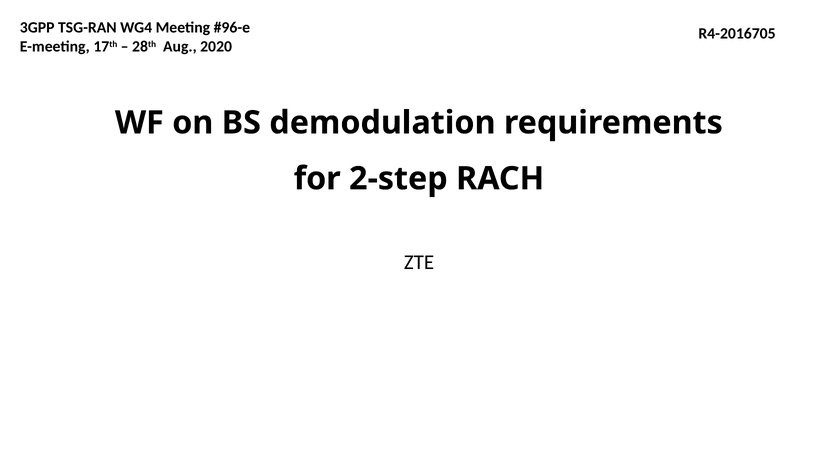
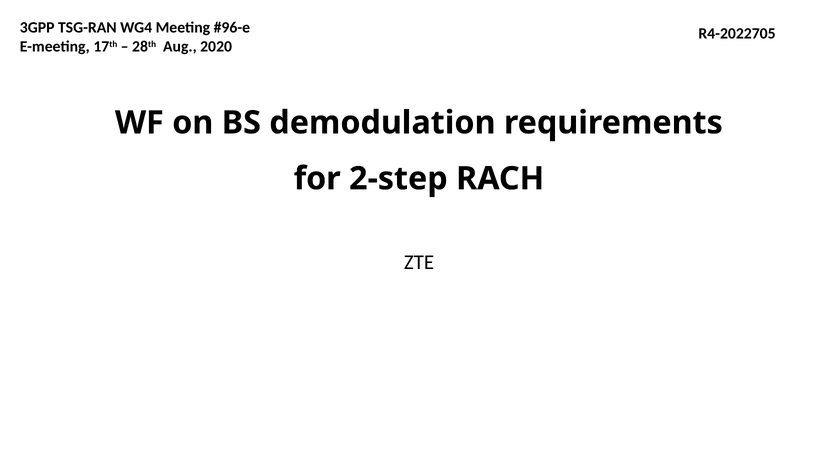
R4-2016705: R4-2016705 -> R4-2022705 (737, 34)
